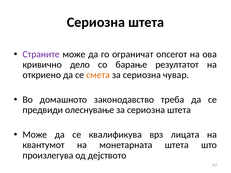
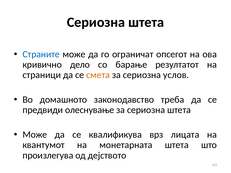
Страните colour: purple -> blue (41, 54)
откриено: откриено -> страници (42, 75)
чувар: чувар -> услов (176, 75)
